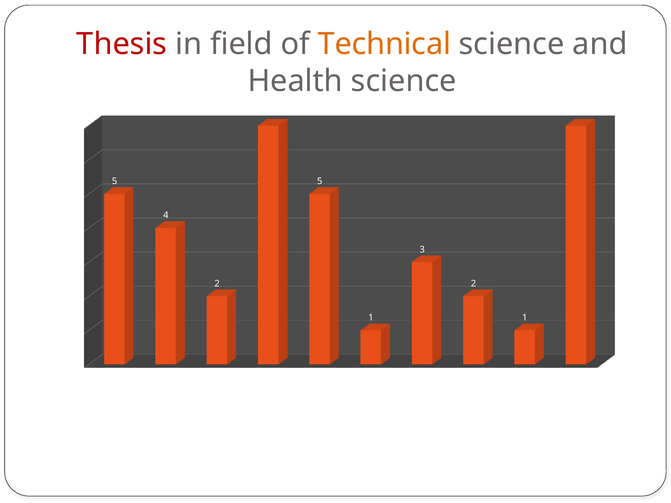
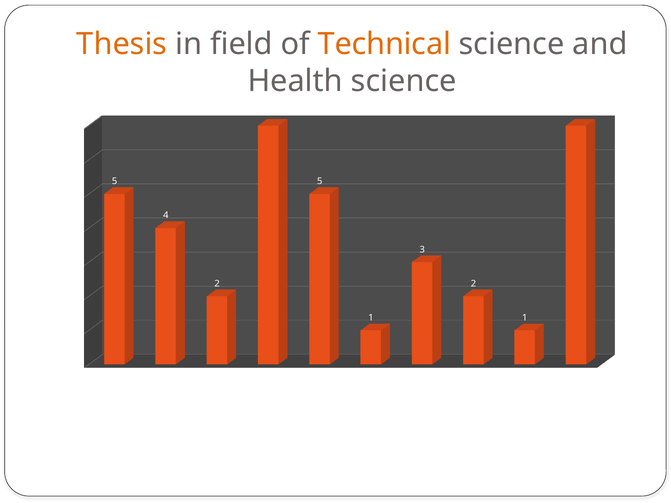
Thesis colour: red -> orange (122, 44)
